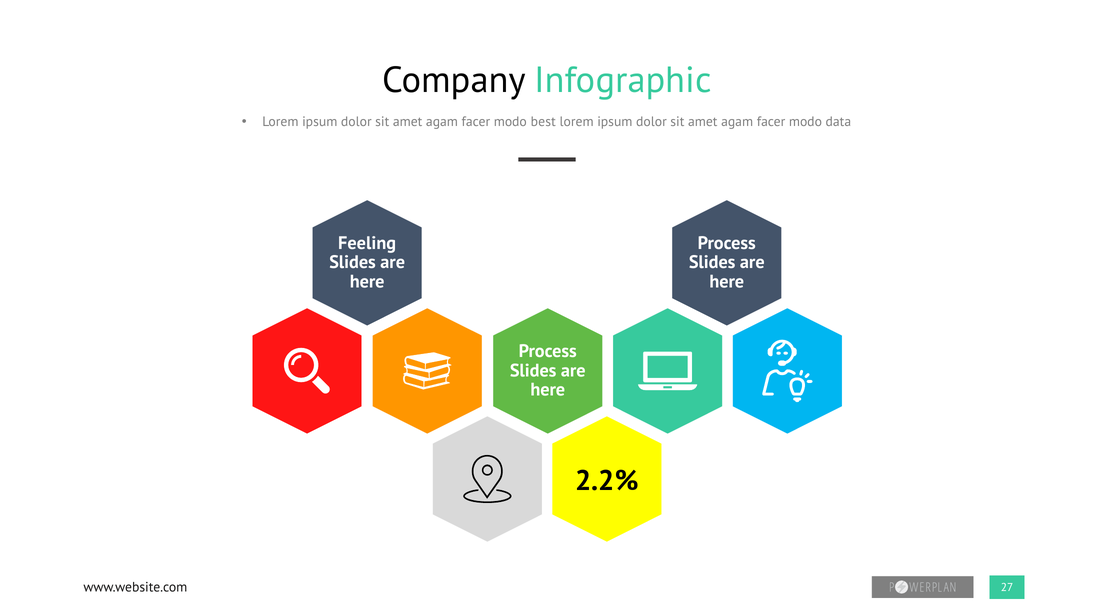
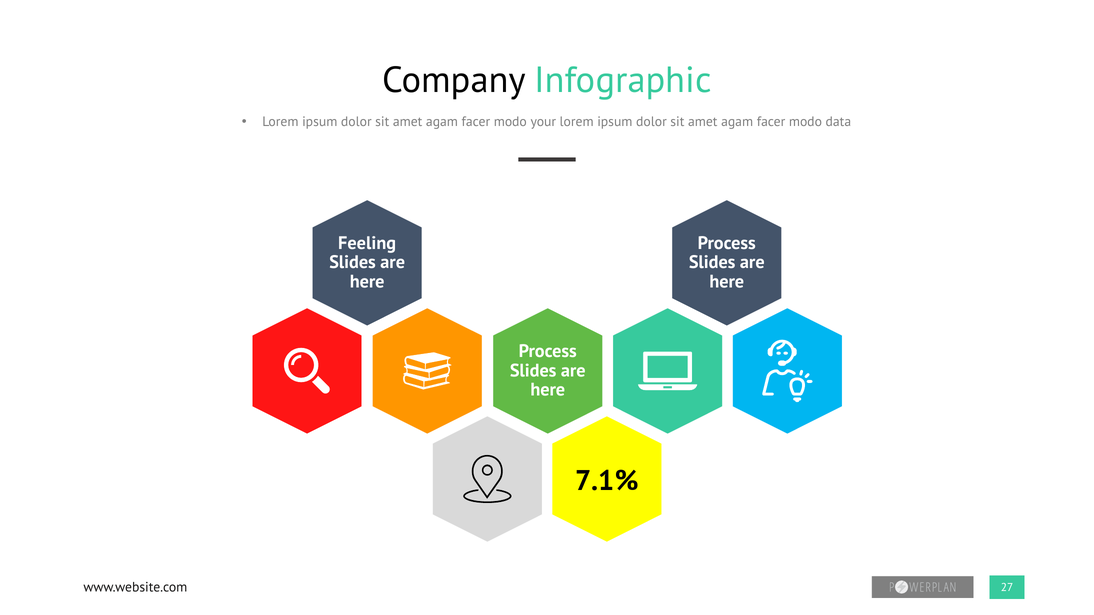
best: best -> your (543, 122)
2.2%: 2.2% -> 7.1% (607, 481)
